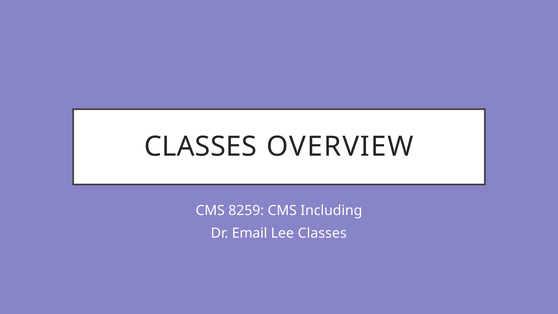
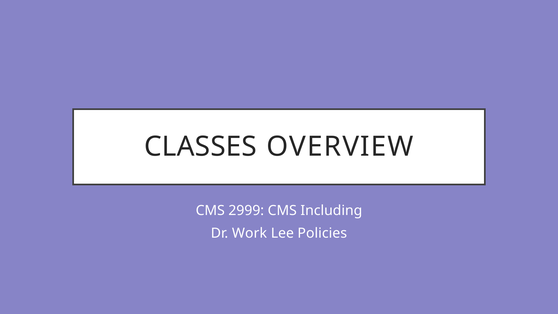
8259: 8259 -> 2999 (246, 211)
Email: Email -> Work (249, 233)
Lee Classes: Classes -> Policies (322, 233)
